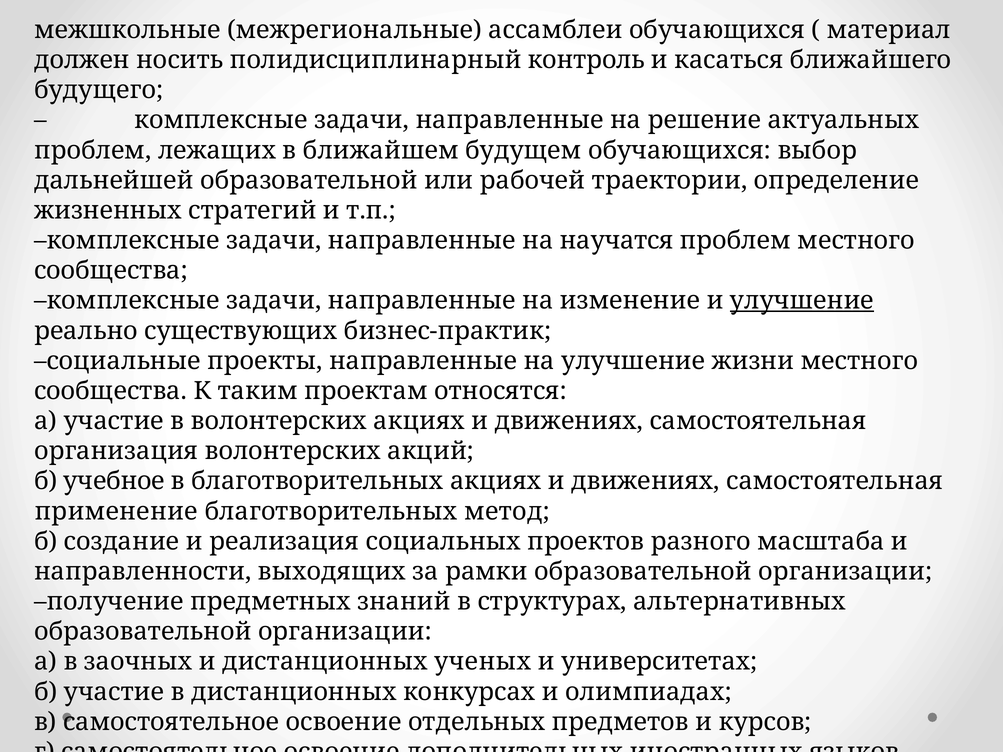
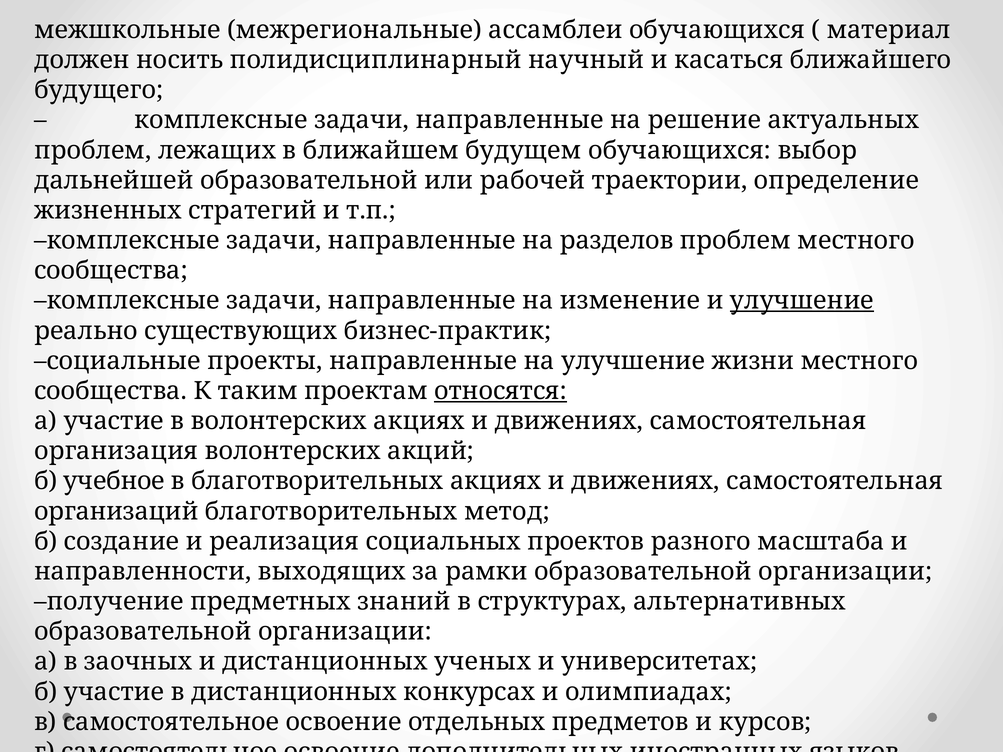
контроль: контроль -> научный (586, 60)
научатся: научатся -> разделов (617, 241)
относятся underline: none -> present (500, 391)
применение: применение -> организаций (116, 511)
